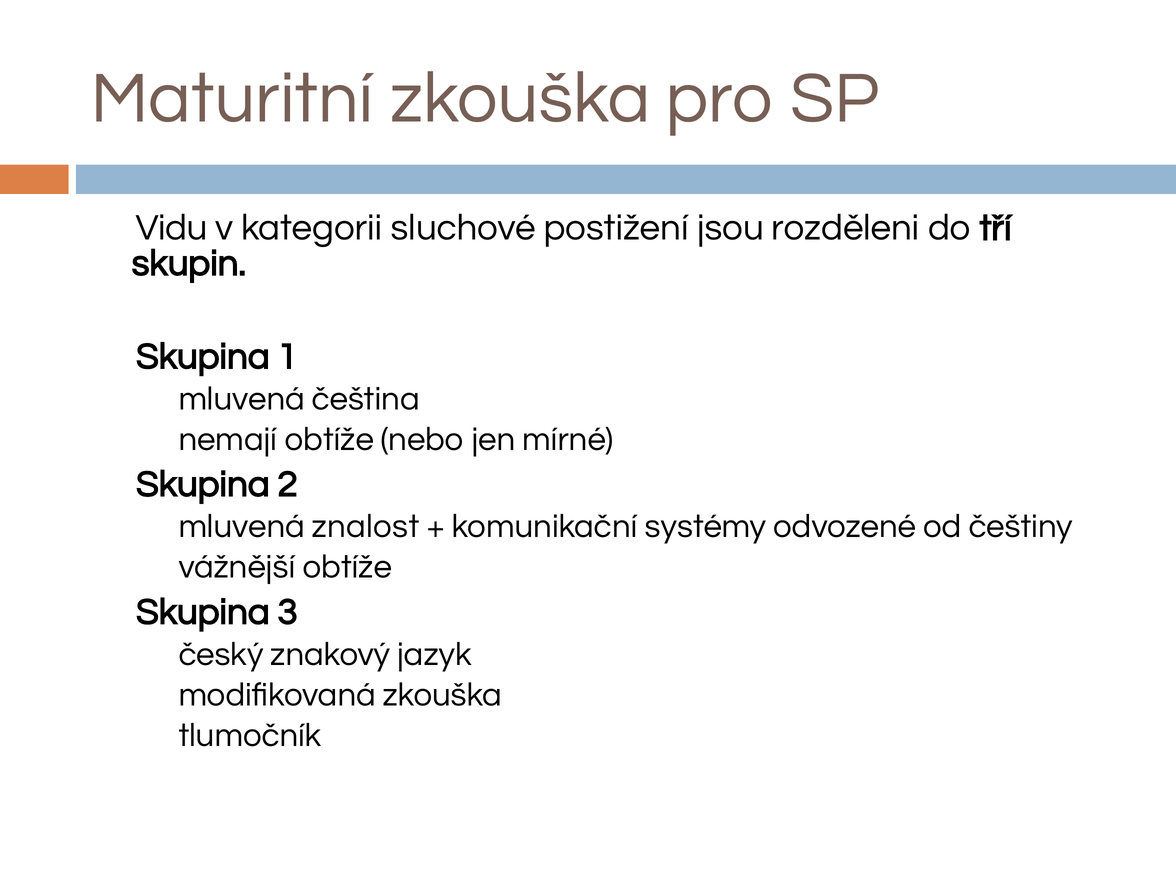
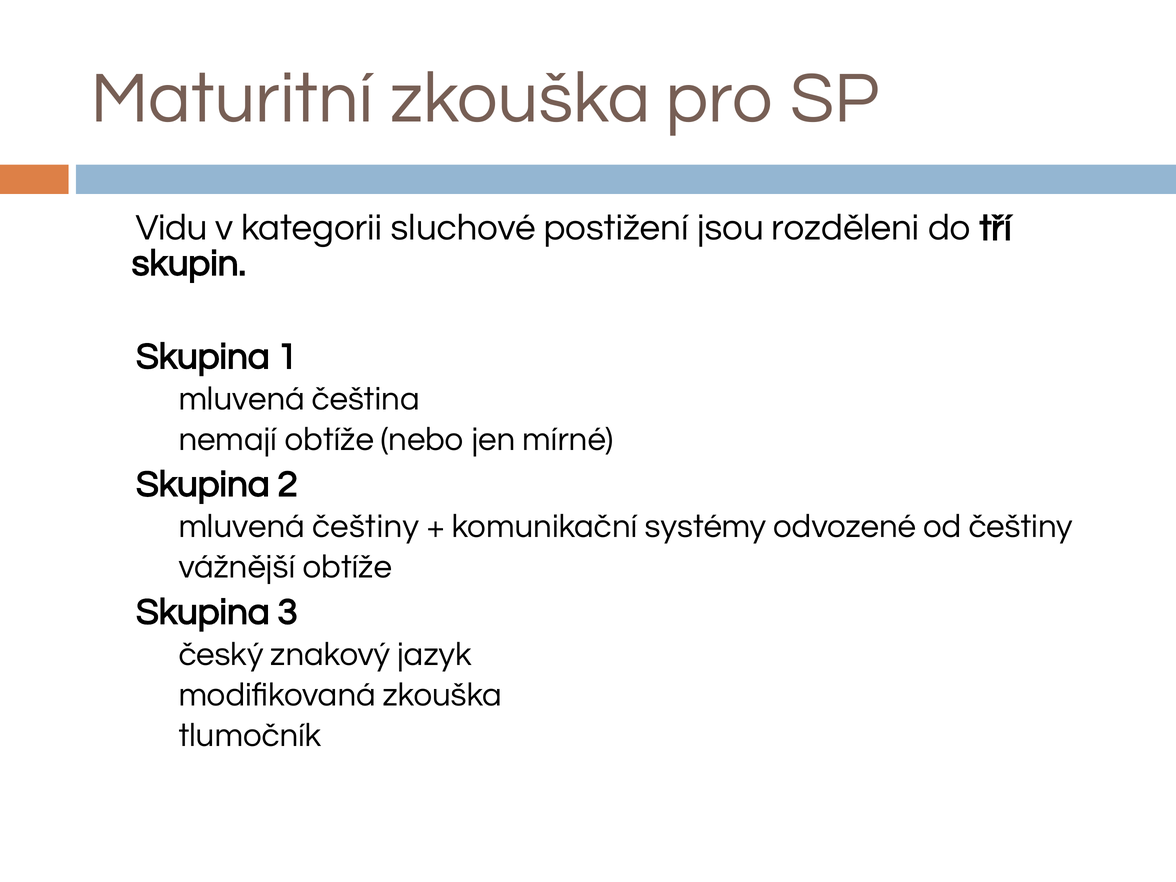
mluvená znalost: znalost -> češtiny (366, 526)
